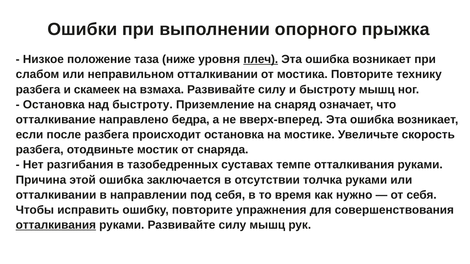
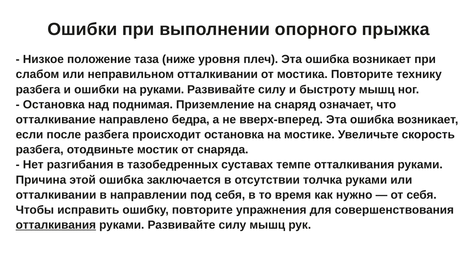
плеч underline: present -> none (261, 59)
и скамеек: скамеек -> ошибки (97, 90)
на взмаха: взмаха -> руками (162, 90)
над быстроту: быстроту -> поднимая (143, 105)
